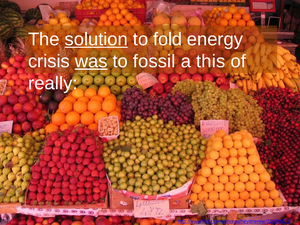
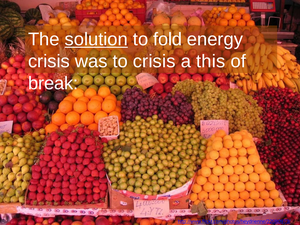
was underline: present -> none (91, 61)
to fossil: fossil -> crisis (154, 61)
really: really -> break (53, 83)
